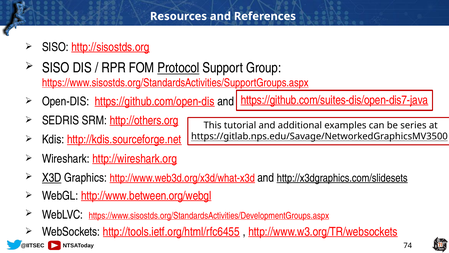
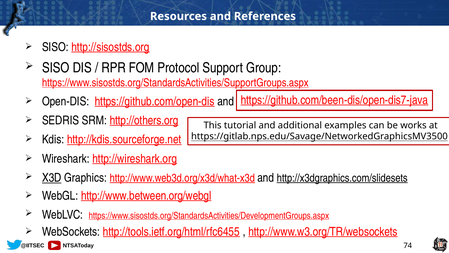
Protocol underline: present -> none (178, 68)
https://github.com/suites-dis/open-dis7-java: https://github.com/suites-dis/open-dis7-java -> https://github.com/been-dis/open-dis7-java (334, 100)
series: series -> works (413, 125)
